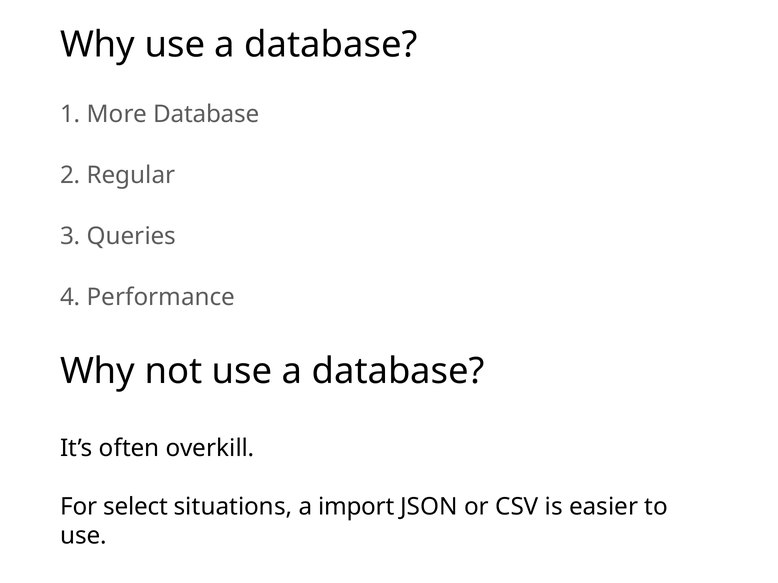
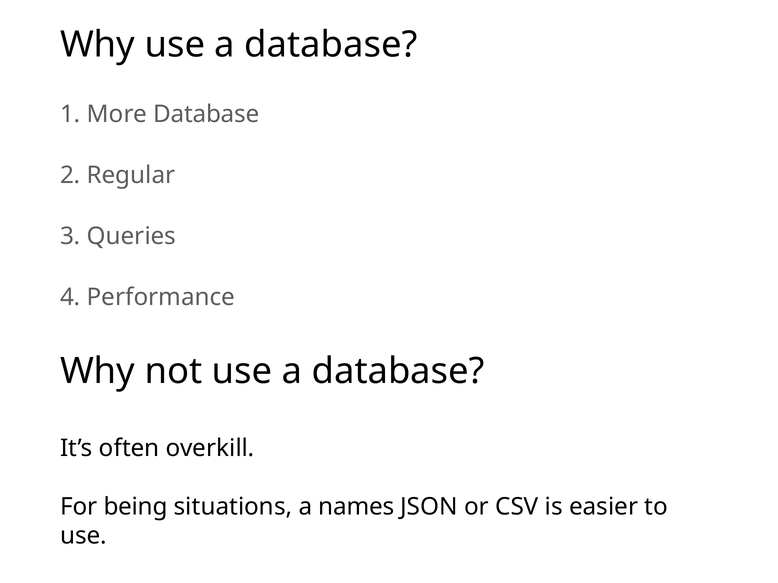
select: select -> being (136, 507)
import: import -> names (356, 507)
